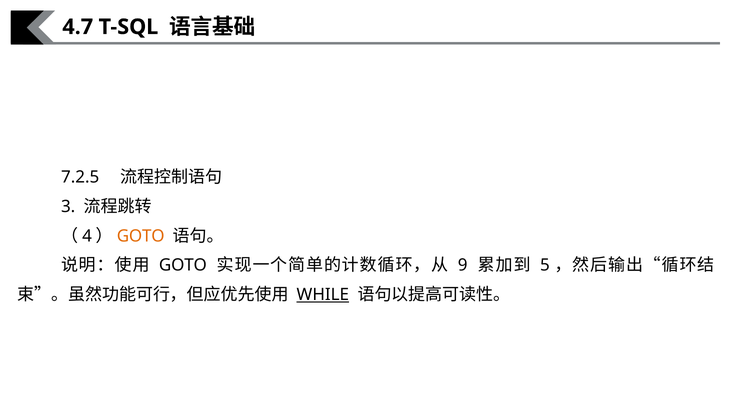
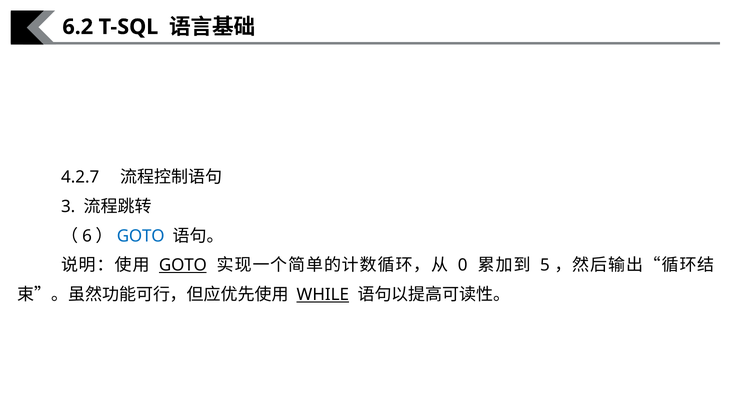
4.7: 4.7 -> 6.2 (78, 27)
7.2.5: 7.2.5 -> 4.2.7 (80, 177)
4: 4 -> 6 (87, 236)
GOTO colour: orange -> blue (141, 236)
GOTO underline: none -> present (183, 265)
9: 9 -> 0 (463, 265)
